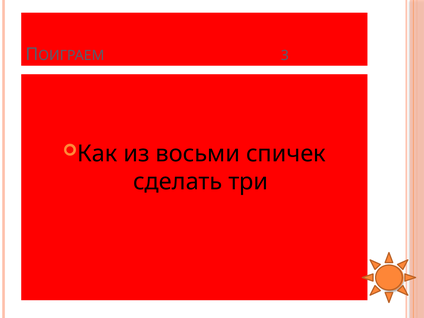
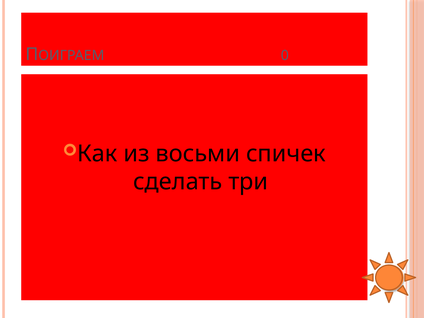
3: 3 -> 0 (285, 55)
